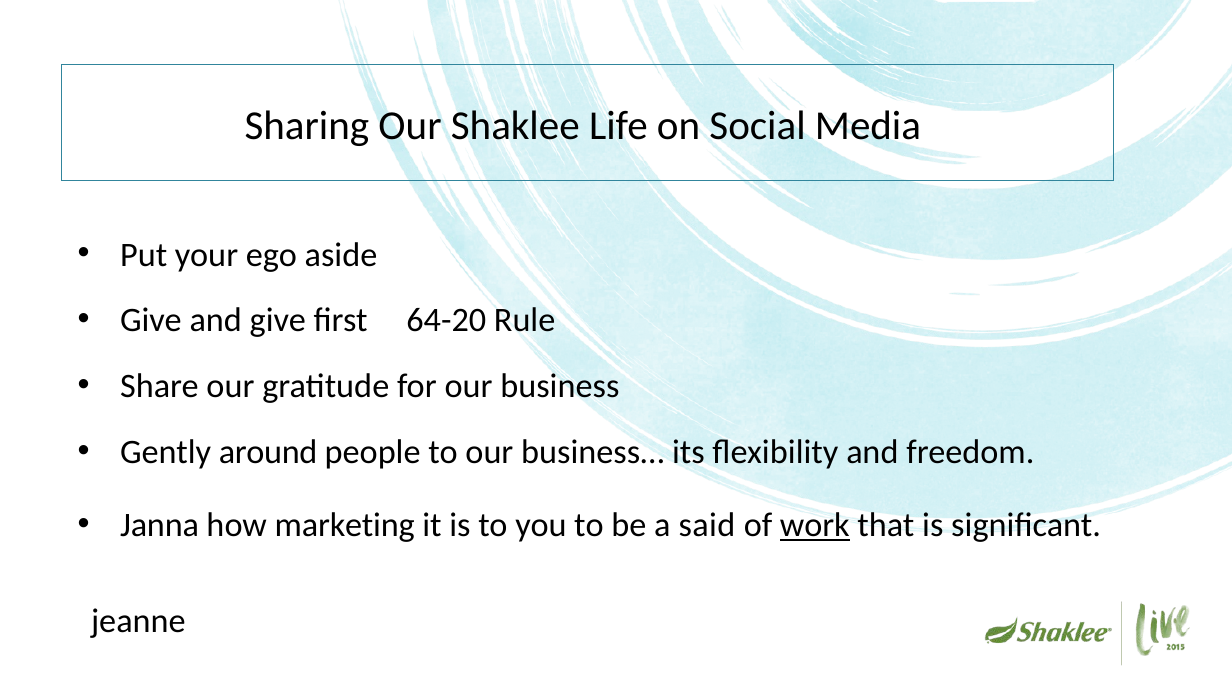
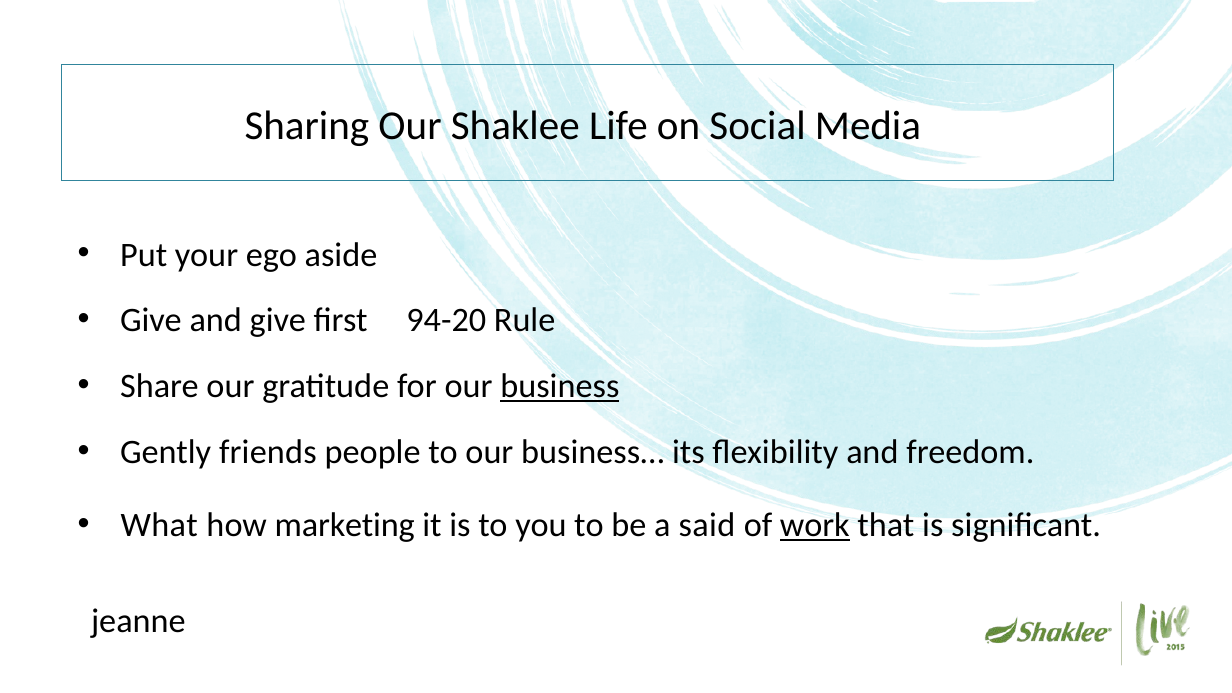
64-20: 64-20 -> 94-20 (446, 321)
business underline: none -> present (560, 386)
around: around -> friends (268, 452)
Janna: Janna -> What (159, 525)
